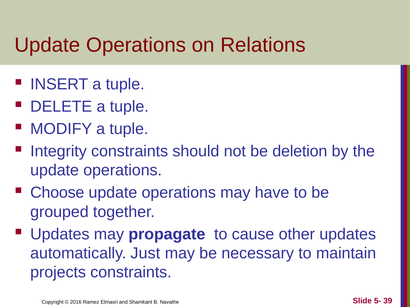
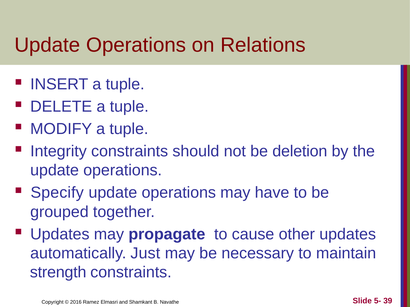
Choose: Choose -> Specify (57, 193)
projects: projects -> strength (58, 273)
